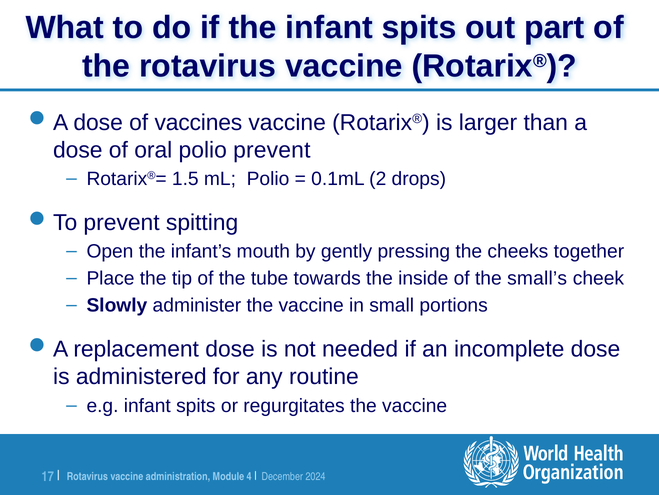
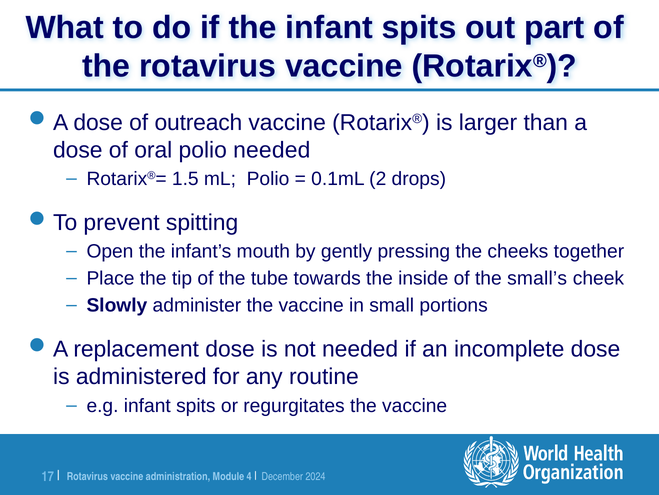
vaccines: vaccines -> outreach (198, 122)
polio prevent: prevent -> needed (272, 150)
